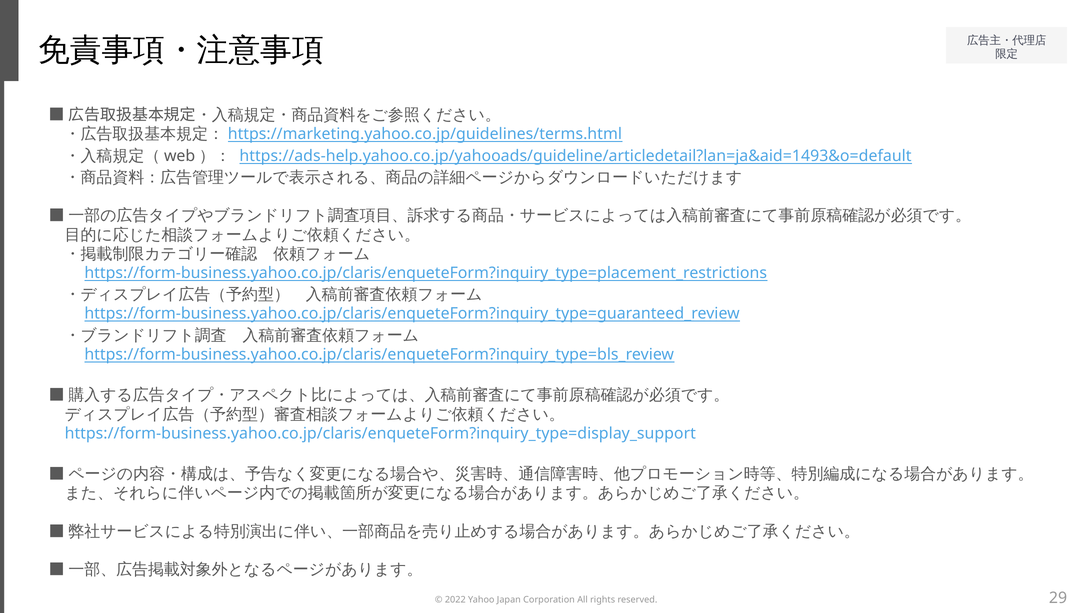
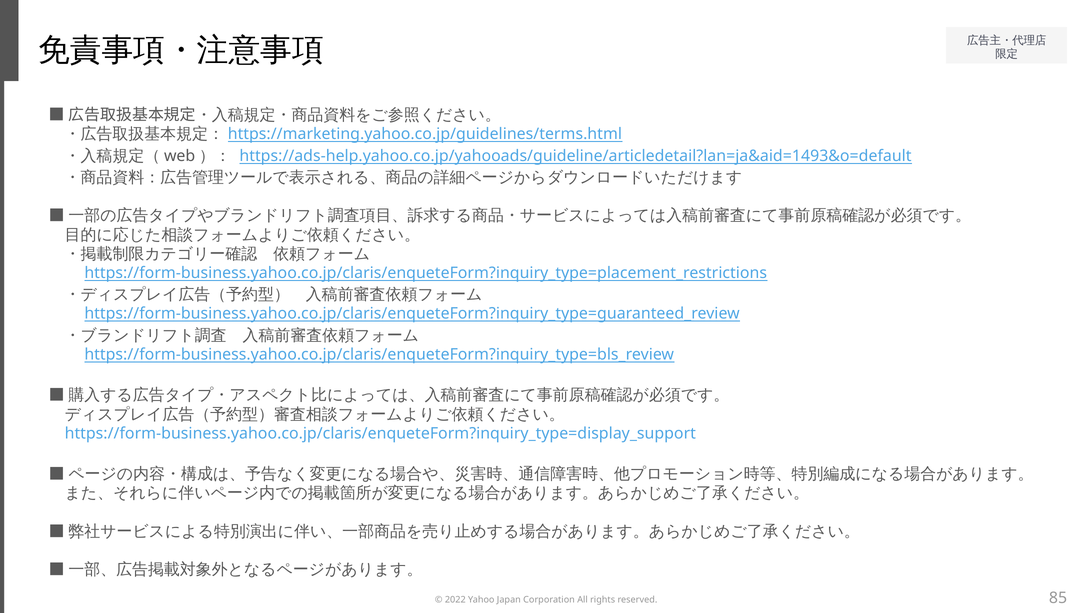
29: 29 -> 85 (1058, 598)
